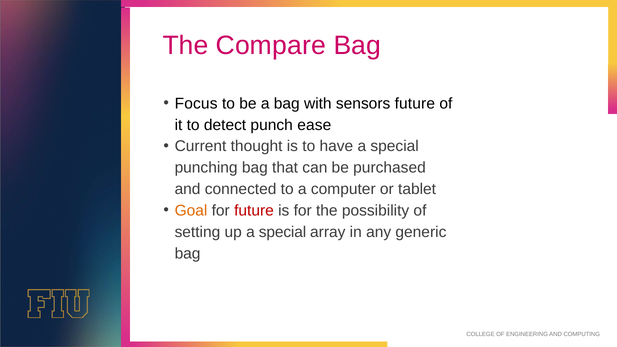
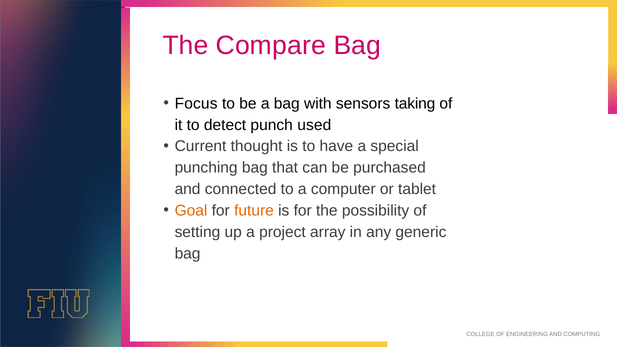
sensors future: future -> taking (415, 104)
ease: ease -> used (314, 125)
future colour: red -> orange (254, 211)
up a special: special -> project (282, 232)
